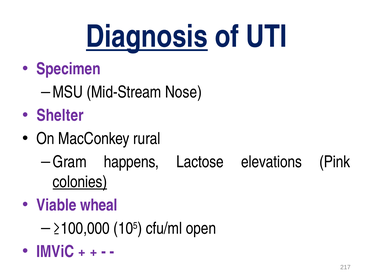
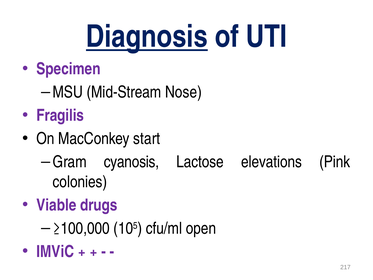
Shelter: Shelter -> Fragilis (60, 115)
rural: rural -> start (147, 139)
happens: happens -> cyanosis (131, 162)
colonies underline: present -> none (80, 182)
wheal: wheal -> drugs (99, 205)
